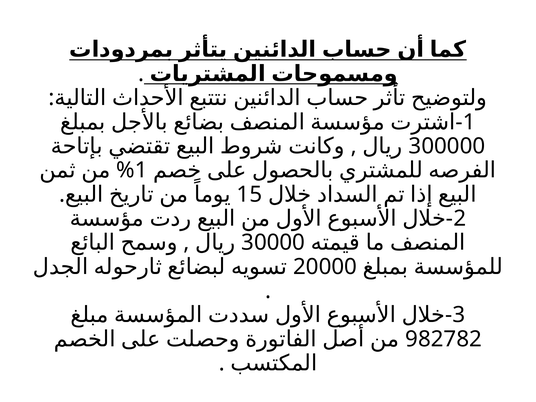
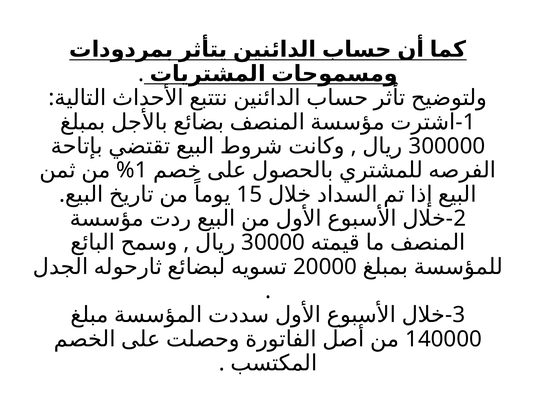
982782: 982782 -> 140000 (444, 339)
